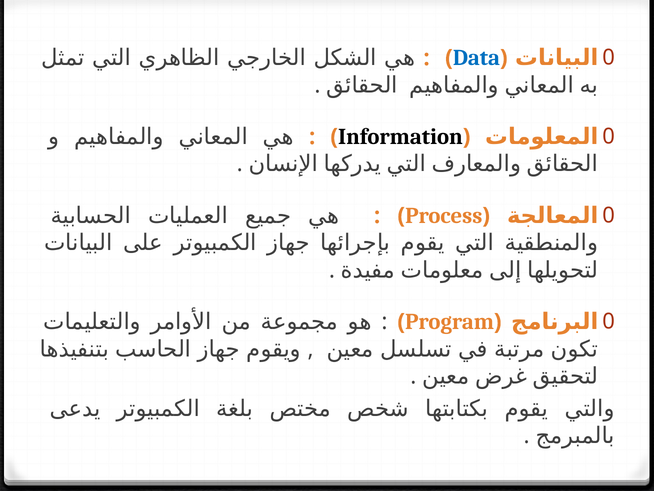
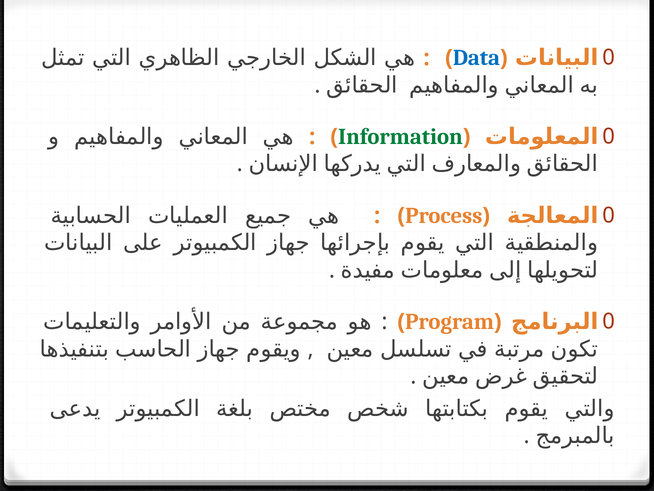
Information colour: black -> green (400, 137)
